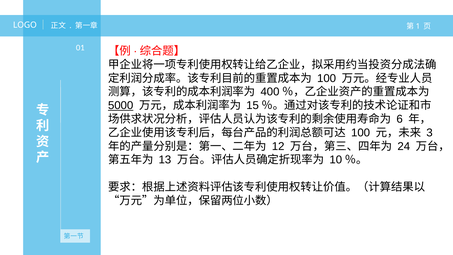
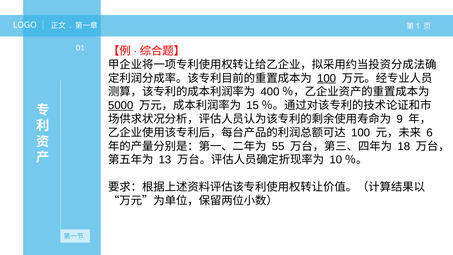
100 underline: none -> present (327, 78)
6: 6 -> 9 (400, 119)
3: 3 -> 6 (430, 133)
12: 12 -> 55 (278, 146)
24: 24 -> 18 (404, 146)
